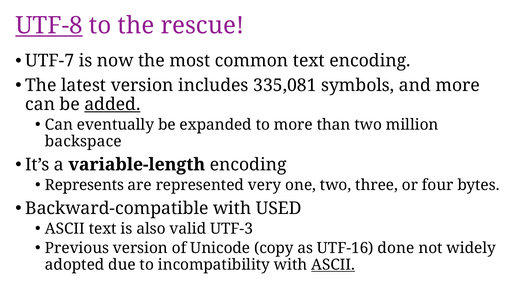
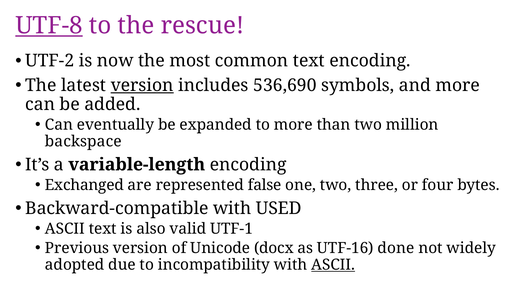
UTF-7: UTF-7 -> UTF-2 (50, 61)
version underline: none -> present (142, 85)
335,081: 335,081 -> 536,690 (285, 85)
added underline: present -> none (112, 104)
Represents: Represents -> Exchanged (84, 185)
very: very -> false (265, 185)
UTF-3: UTF-3 -> UTF-1 (232, 229)
copy: copy -> docx (274, 249)
